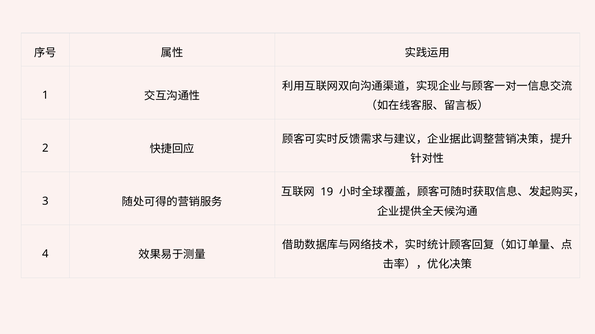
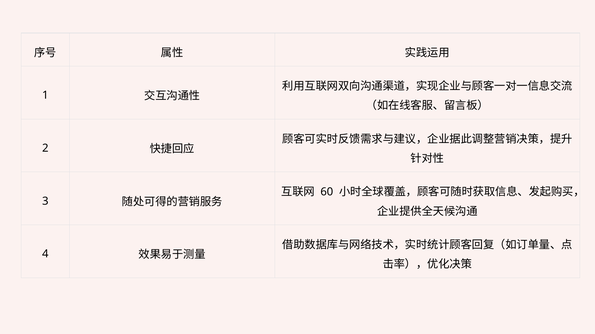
19: 19 -> 60 (327, 192)
